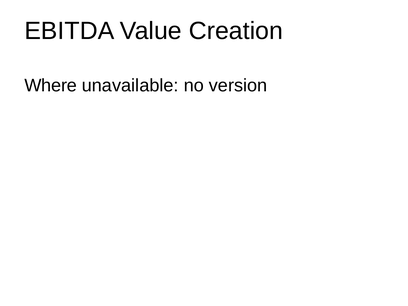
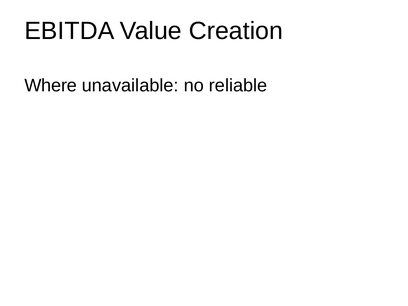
version: version -> reliable (238, 86)
